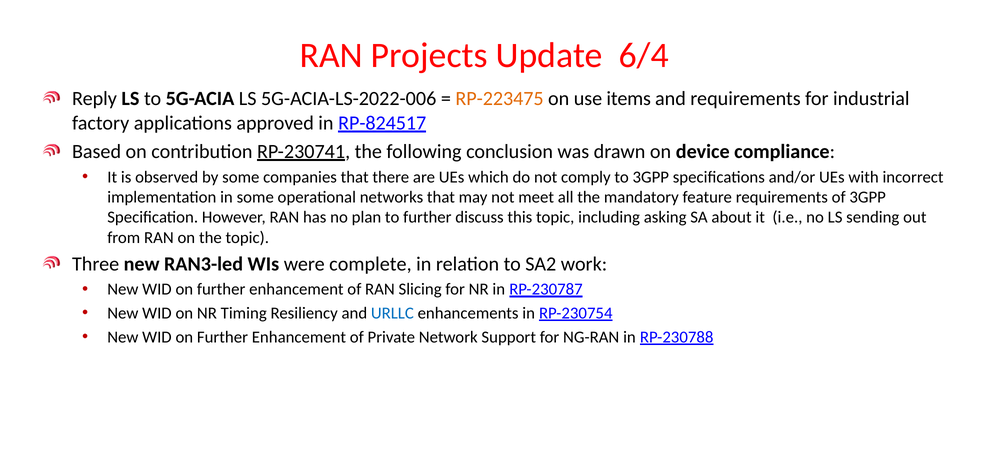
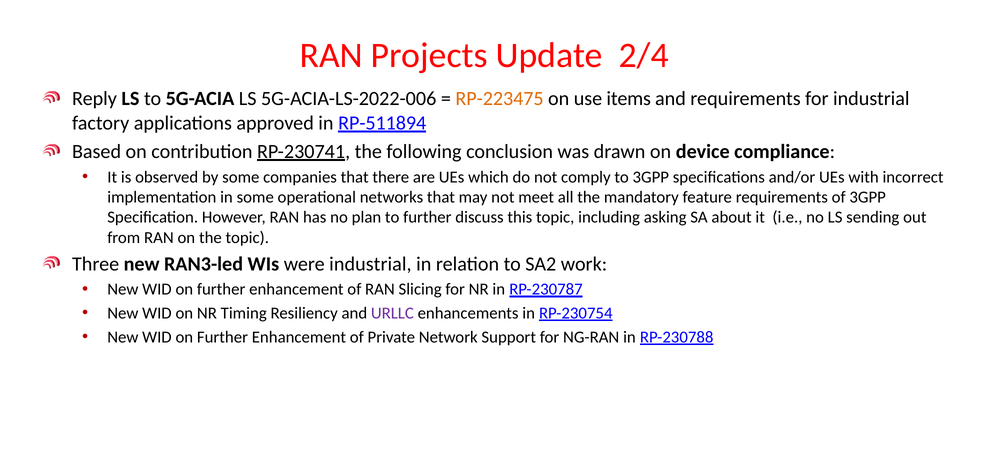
6/4: 6/4 -> 2/4 (644, 55)
RP-824517: RP-824517 -> RP-511894 (382, 123)
were complete: complete -> industrial (370, 264)
URLLC colour: blue -> purple (392, 313)
